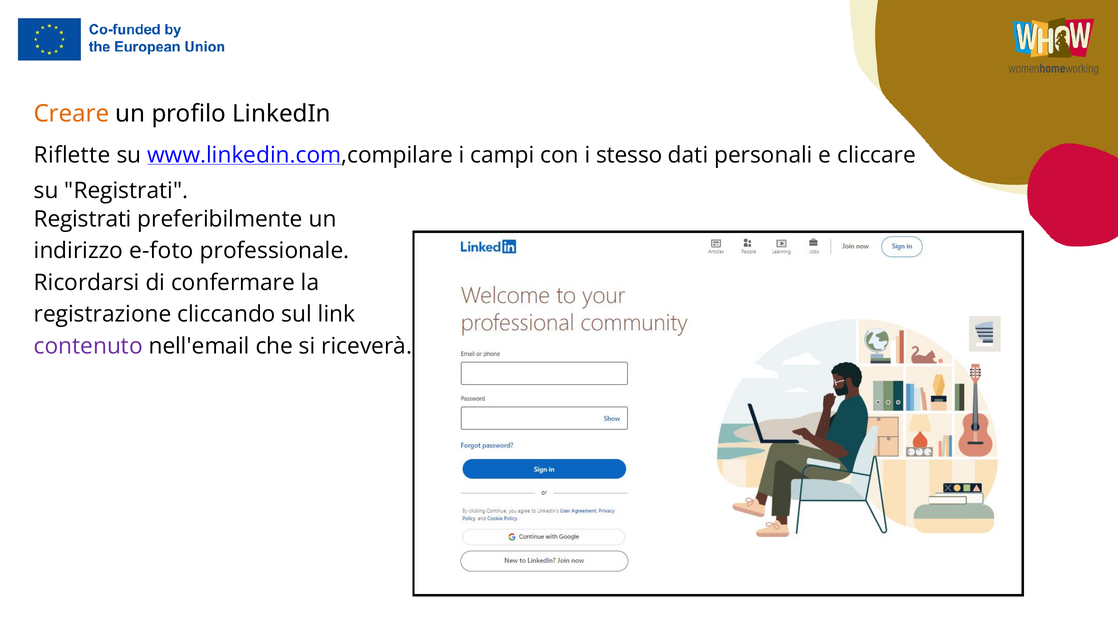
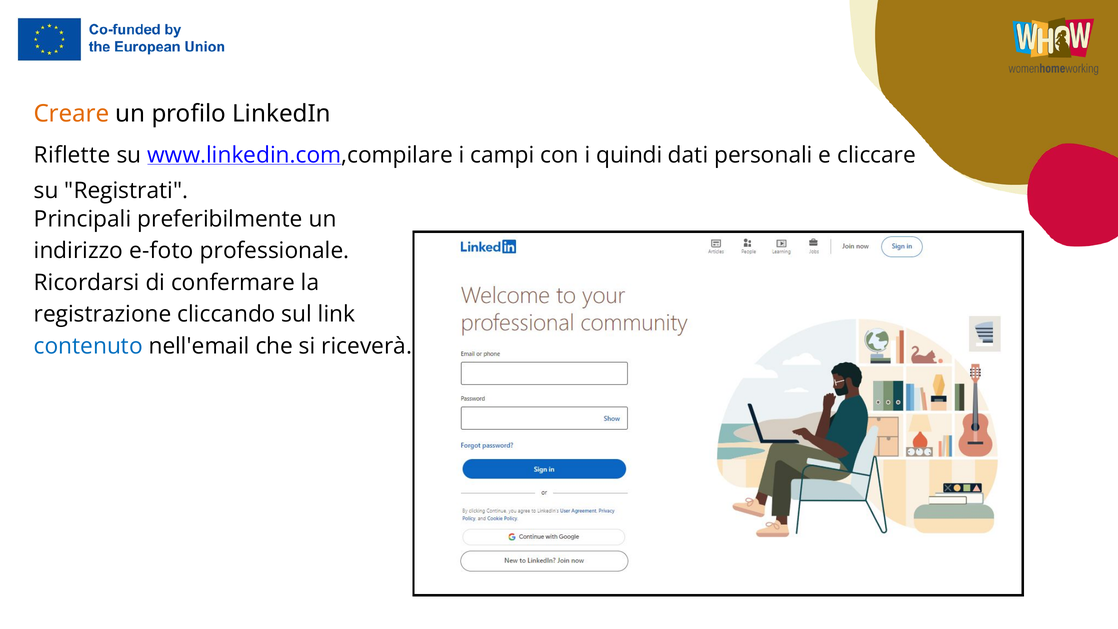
stesso: stesso -> quindi (629, 155)
Registrati: Registrati -> Principali (83, 219)
contenuto colour: purple -> blue (88, 346)
